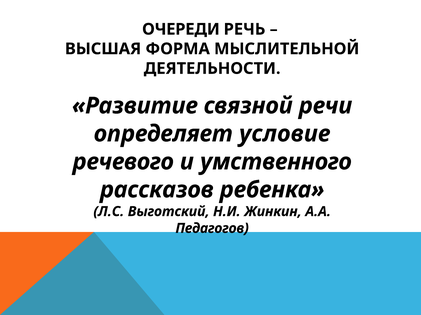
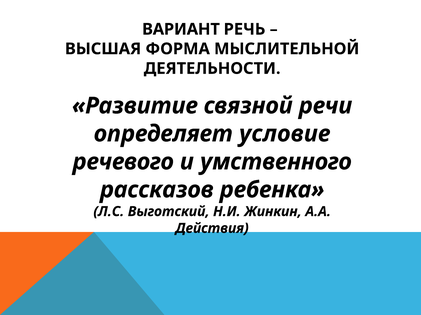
ОЧЕРЕДИ: ОЧЕРЕДИ -> ВАРИАНТ (181, 29)
Педагогов: Педагогов -> Действия (212, 229)
